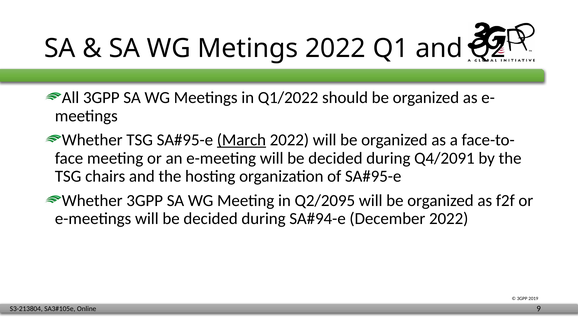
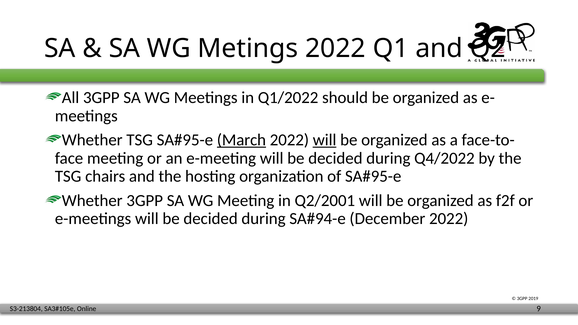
will underline: none -> present (325, 140)
Q4/2091: Q4/2091 -> Q4/2022 (444, 158)
Q2/2095: Q2/2095 -> Q2/2001 (325, 201)
